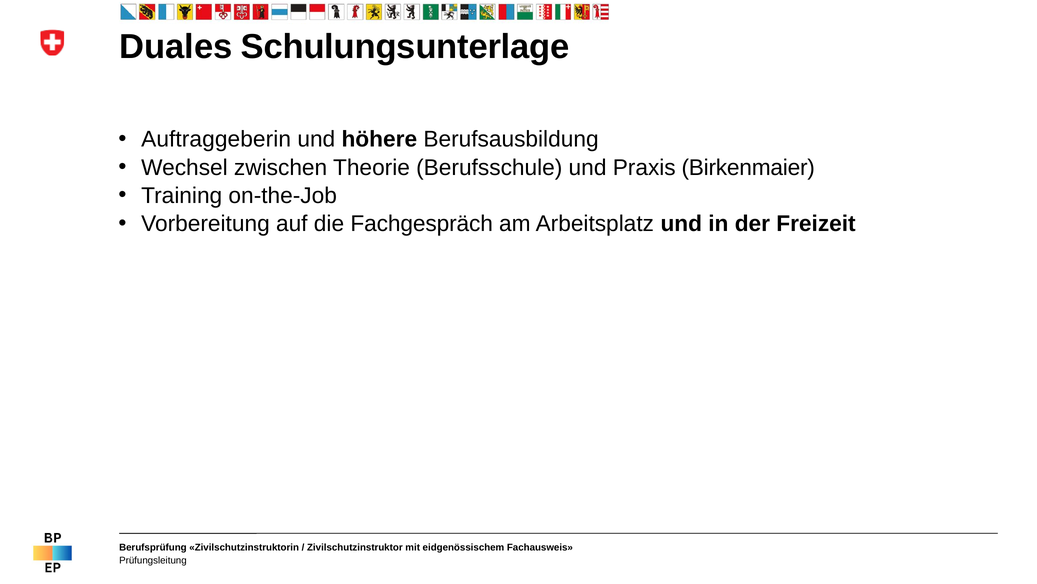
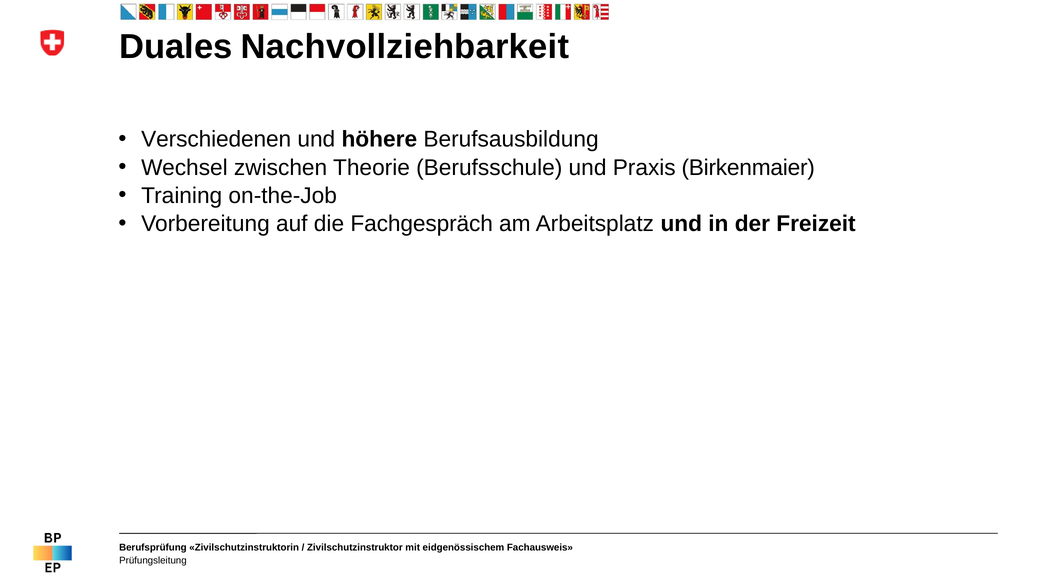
Schulungsunterlage: Schulungsunterlage -> Nachvollziehbarkeit (405, 47)
Auftraggeberin: Auftraggeberin -> Verschiedenen (216, 139)
